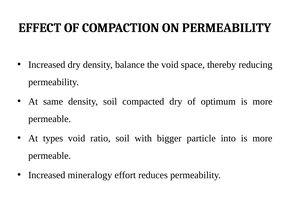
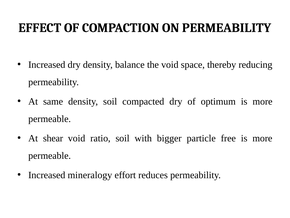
types: types -> shear (53, 138)
into: into -> free (228, 138)
